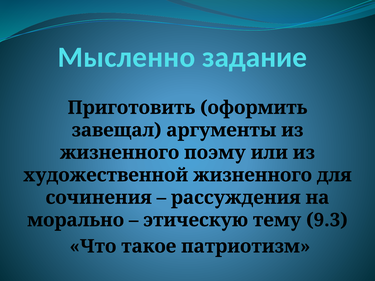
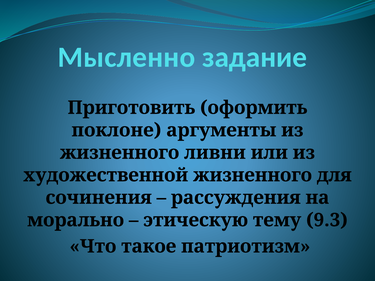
завещал: завещал -> поклоне (116, 130)
поэму: поэму -> ливни (215, 153)
